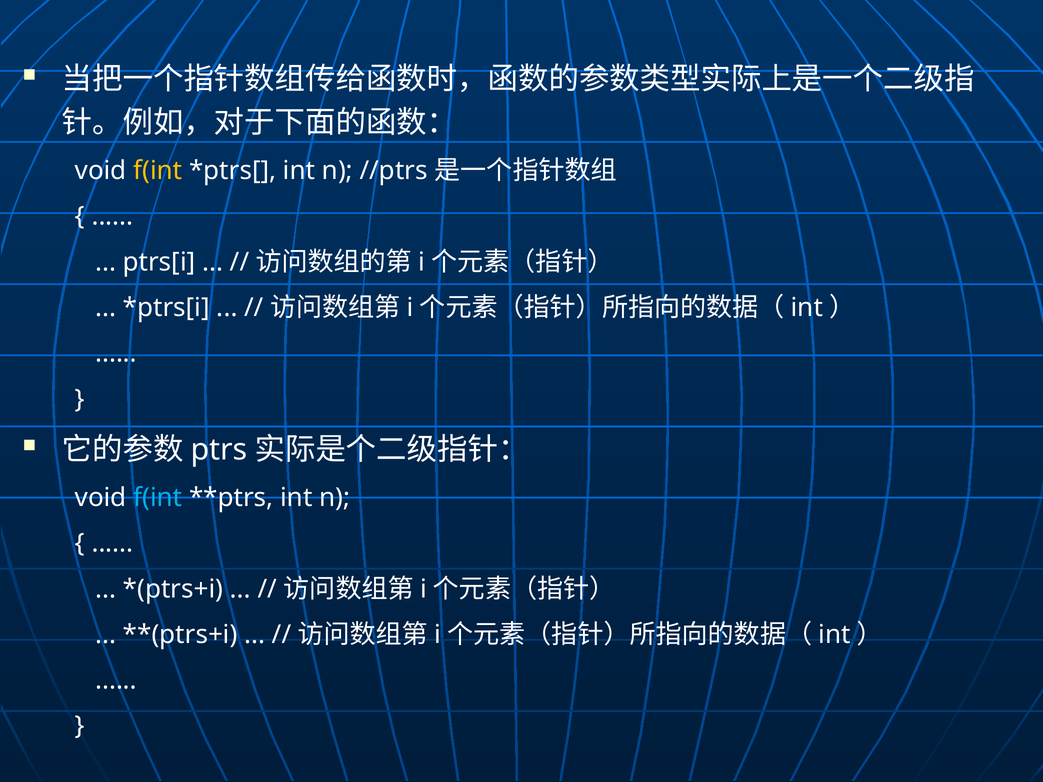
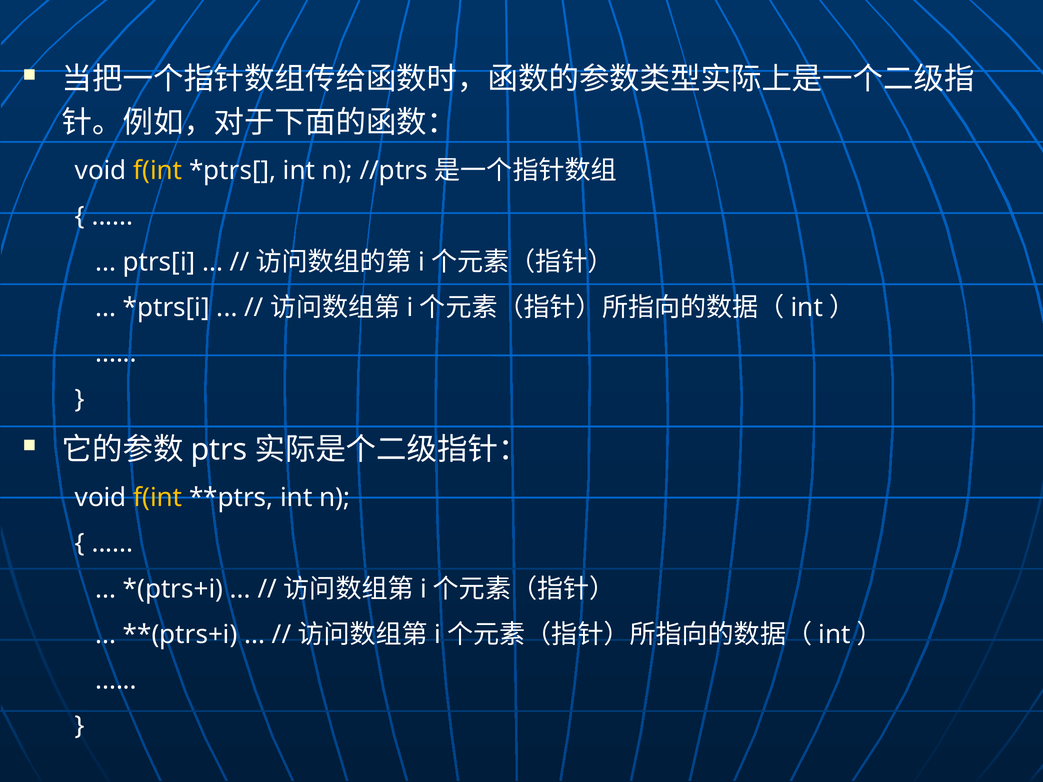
f(int colour: light blue -> yellow (158, 498)
